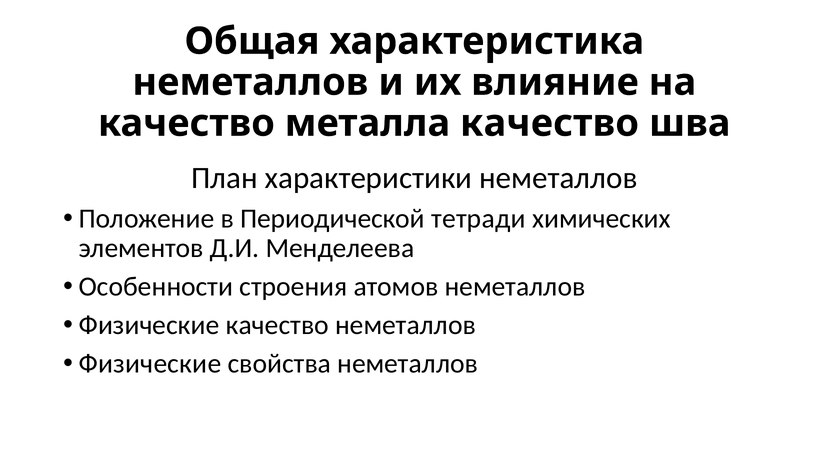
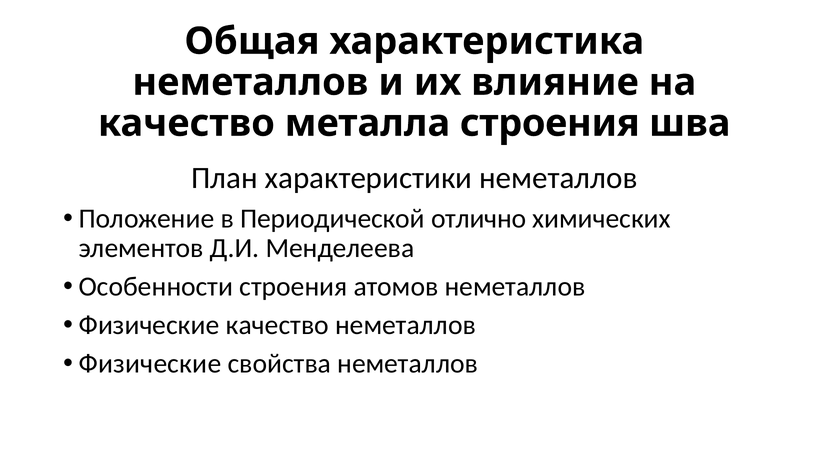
металла качество: качество -> строения (550, 123)
тетради: тетради -> отлично (479, 219)
